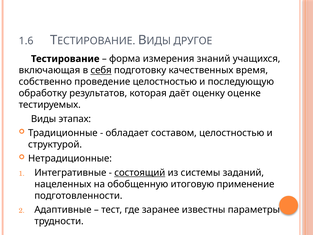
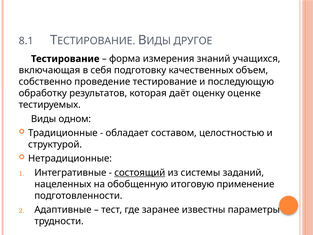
1.6: 1.6 -> 8.1 (26, 41)
себя underline: present -> none (101, 70)
время: время -> объем (252, 70)
проведение целостностью: целостностью -> тестирование (165, 82)
этапах: этапах -> одном (75, 119)
